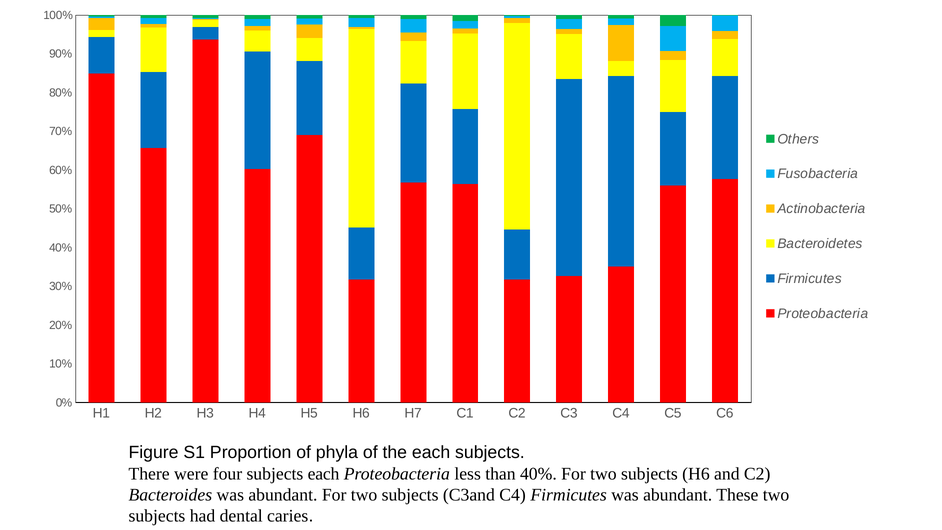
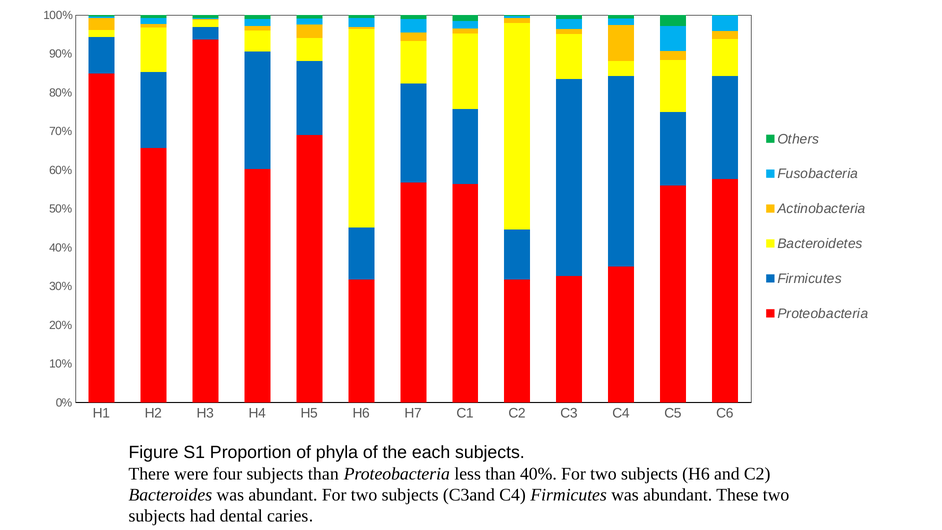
subjects each: each -> than (323, 474)
